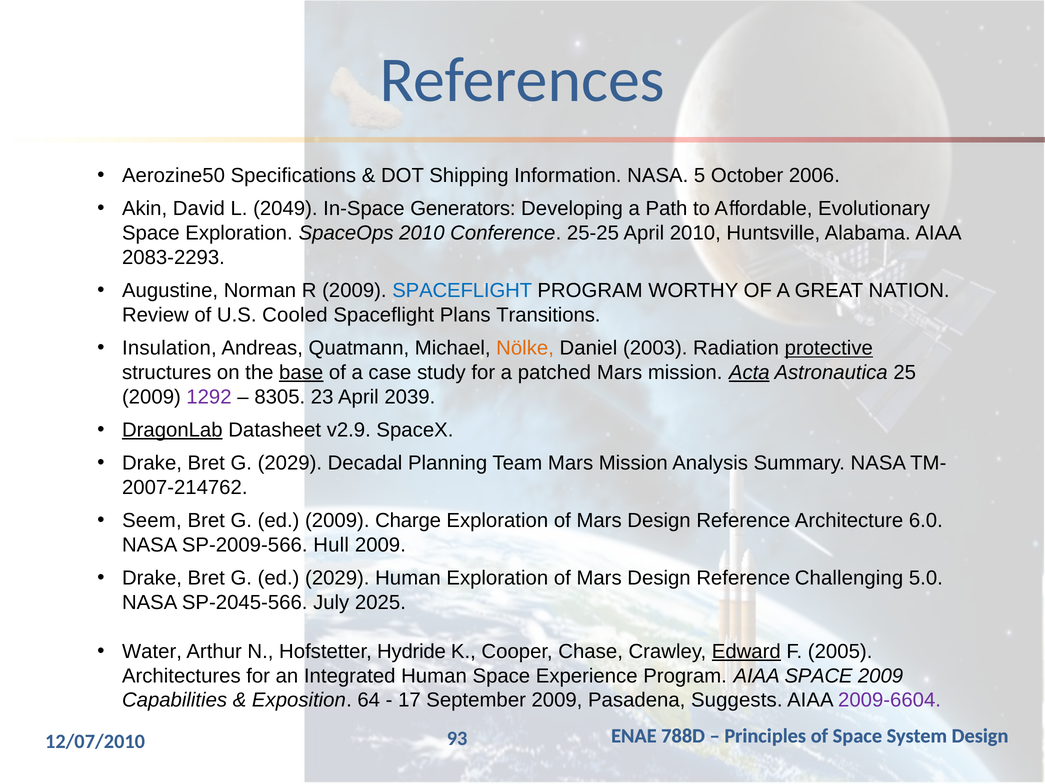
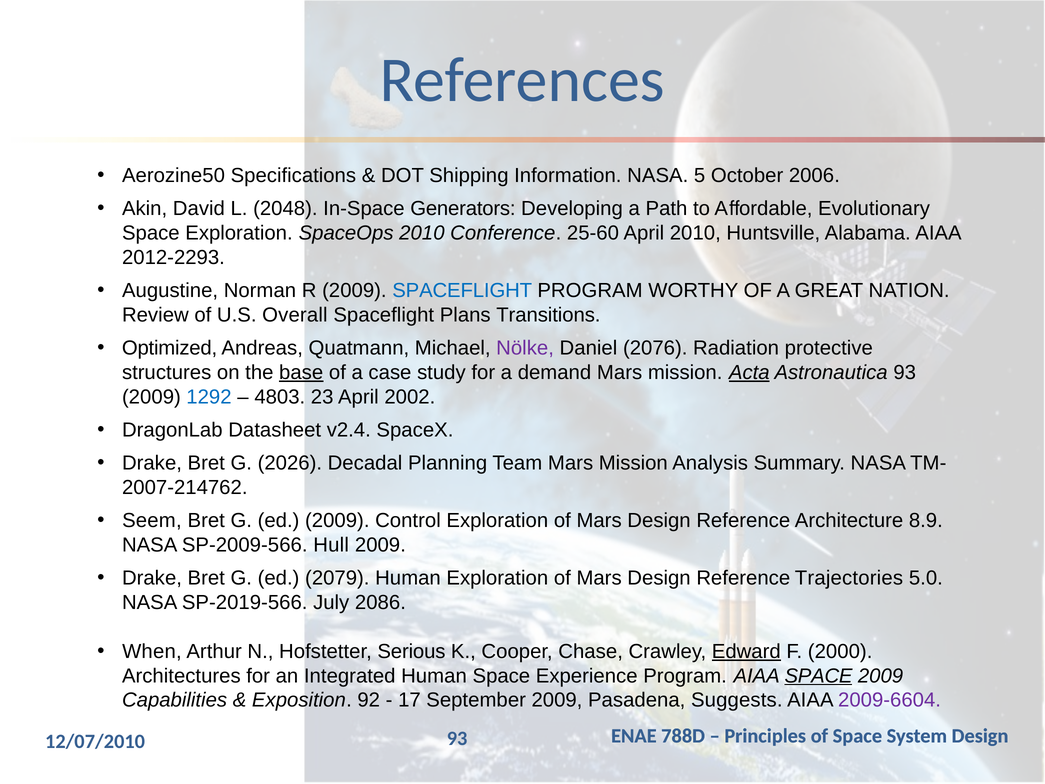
2049: 2049 -> 2048 (285, 209)
25-25: 25-25 -> 25-60 (593, 233)
2083-2293: 2083-2293 -> 2012-2293 (173, 257)
Cooled: Cooled -> Overall (295, 315)
Insulation: Insulation -> Optimized (170, 348)
Nölke colour: orange -> purple (525, 348)
2003: 2003 -> 2076 (655, 348)
protective underline: present -> none (829, 348)
patched: patched -> demand (554, 372)
Astronautica 25: 25 -> 93 (905, 372)
1292 colour: purple -> blue (209, 397)
8305: 8305 -> 4803 (280, 397)
2039: 2039 -> 2002 (410, 397)
DragonLab underline: present -> none (172, 430)
v2.9: v2.9 -> v2.4 (349, 430)
G 2029: 2029 -> 2026 (290, 463)
Charge: Charge -> Control (408, 521)
6.0: 6.0 -> 8.9 (926, 521)
ed 2029: 2029 -> 2079 (337, 578)
Challenging: Challenging -> Trajectories (849, 578)
SP-2045-566: SP-2045-566 -> SP-2019-566 (245, 602)
2025: 2025 -> 2086 (380, 602)
Water: Water -> When (152, 651)
Hydride: Hydride -> Serious (411, 651)
2005: 2005 -> 2000 (840, 651)
SPACE underline: none -> present (819, 676)
64: 64 -> 92 (369, 700)
